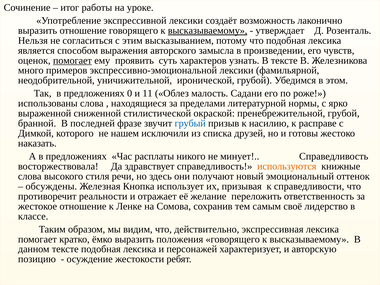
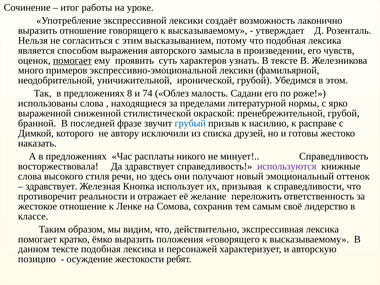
высказываемому underline: present -> none (208, 31)
0: 0 -> 8 (130, 93)
11: 11 -> 74 (147, 93)
нашем: нашем -> автору (125, 133)
используются colour: orange -> purple (287, 166)
обсуждены: обсуждены -> здравствует (51, 186)
